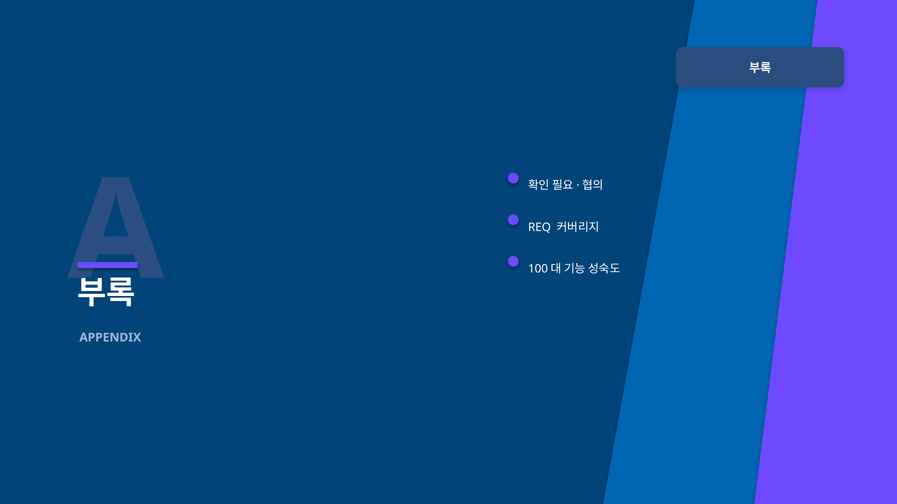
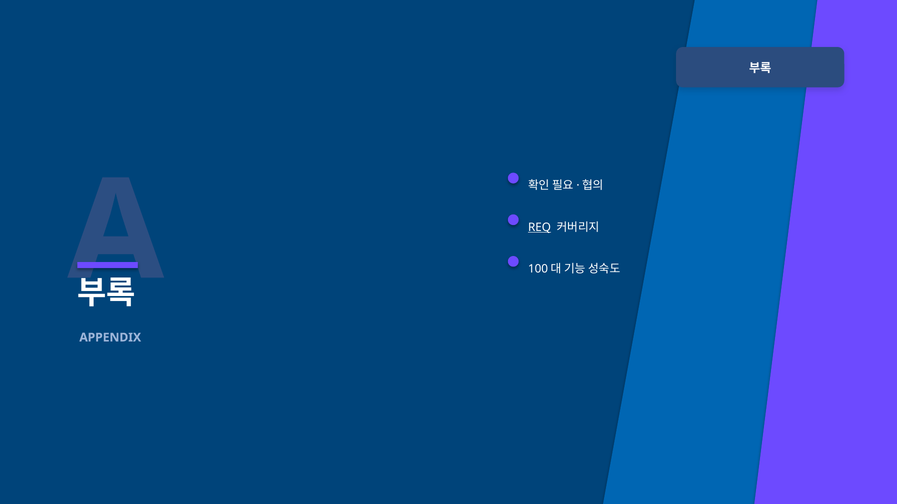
REQ underline: none -> present (539, 228)
